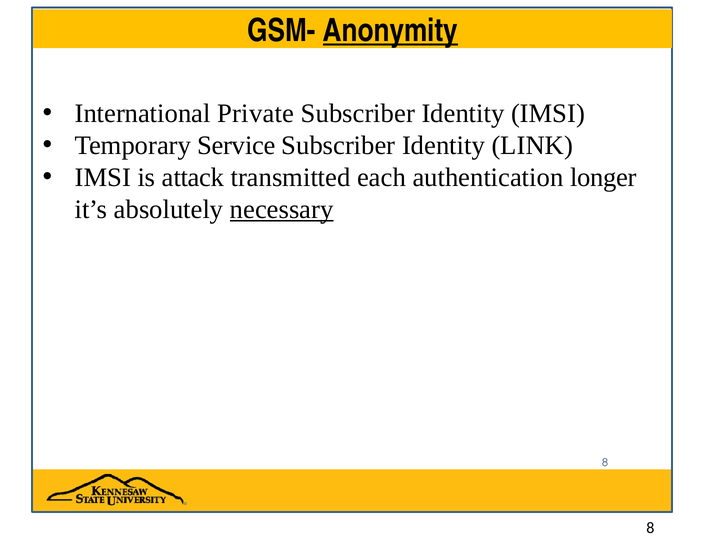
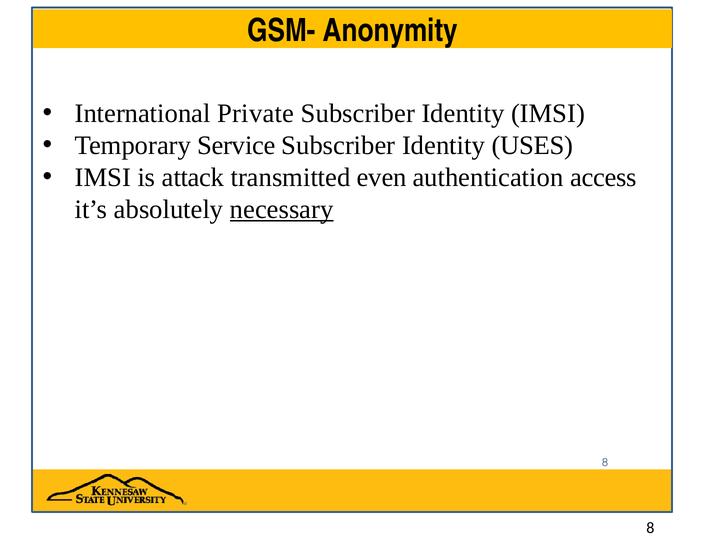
Anonymity underline: present -> none (390, 31)
LINK: LINK -> USES (532, 145)
each: each -> even (382, 177)
longer: longer -> access (603, 177)
